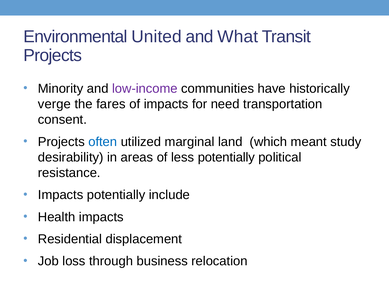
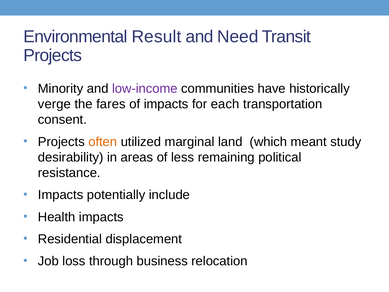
United: United -> Result (157, 37)
What: What -> Need (238, 37)
need: need -> each (225, 104)
often colour: blue -> orange (103, 142)
less potentially: potentially -> remaining (226, 157)
